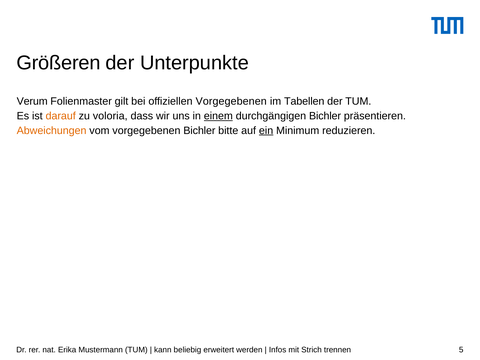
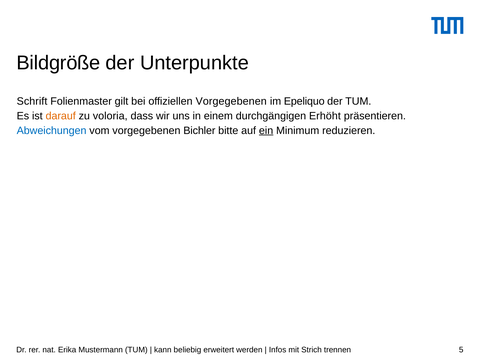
Größeren: Größeren -> Bildgröße (58, 63)
Verum: Verum -> Schrift (32, 101)
Tabellen: Tabellen -> Epeliquo (304, 101)
einem underline: present -> none (218, 116)
durchgängigen Bichler: Bichler -> Erhöht (325, 116)
Abweichungen colour: orange -> blue (52, 131)
